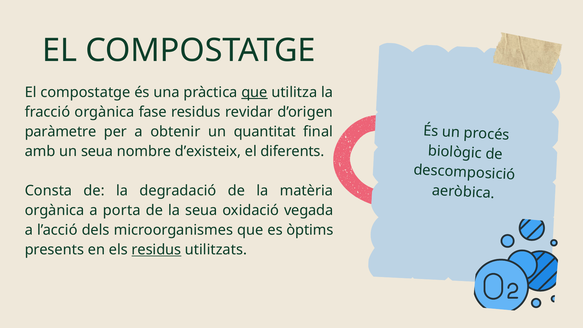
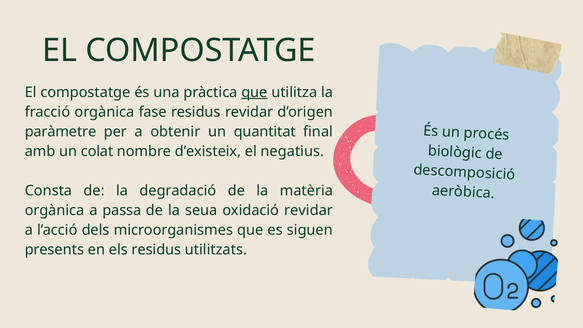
un seua: seua -> colat (97, 151)
diferents: diferents -> negatius (292, 151)
porta: porta -> passa (122, 210)
oxidació vegada: vegada -> revidar (309, 210)
òptims: òptims -> siguen (310, 230)
residus underline: present -> none (156, 250)
